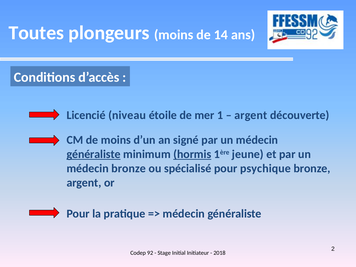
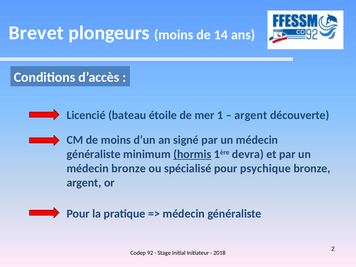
Toutes: Toutes -> Brevet (36, 33)
niveau: niveau -> bateau (127, 115)
généraliste underline: present -> none (94, 154)
jeune: jeune -> devra (248, 154)
